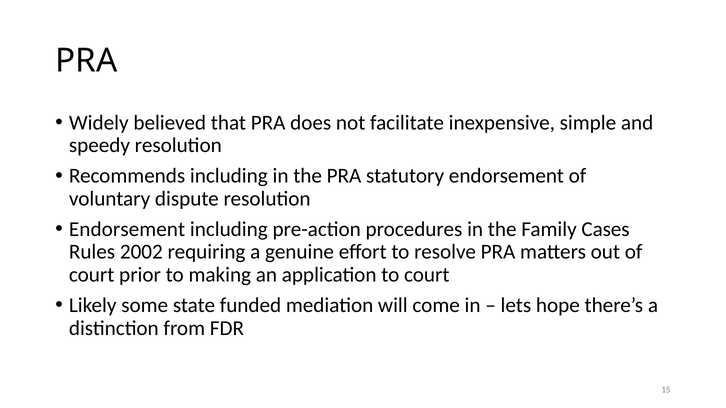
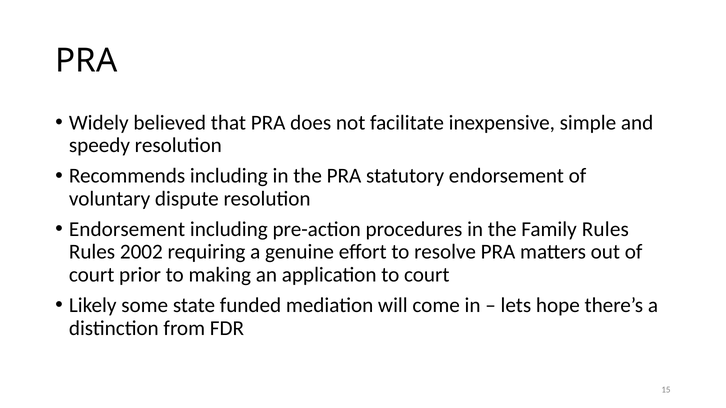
Family Cases: Cases -> Rules (605, 229)
